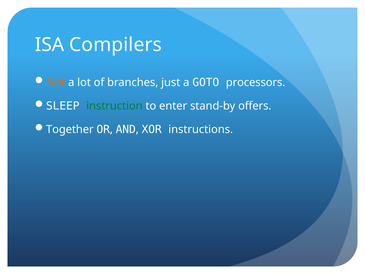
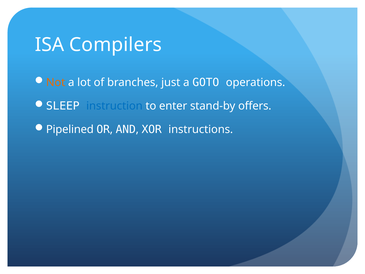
processors: processors -> operations (256, 82)
instruction colour: green -> blue (114, 106)
Together: Together -> Pipelined (70, 129)
